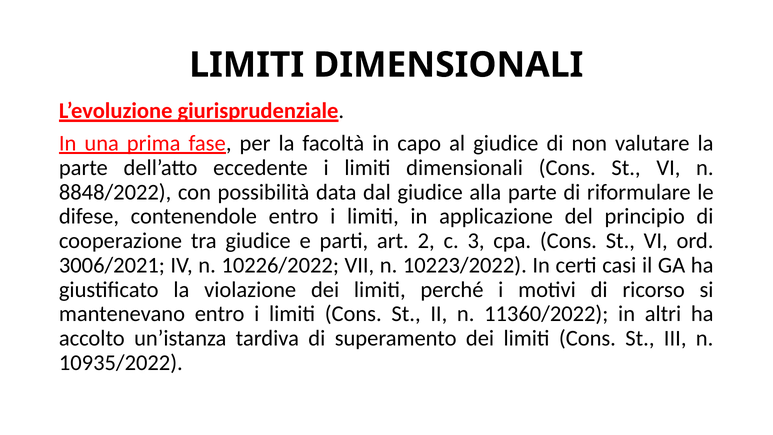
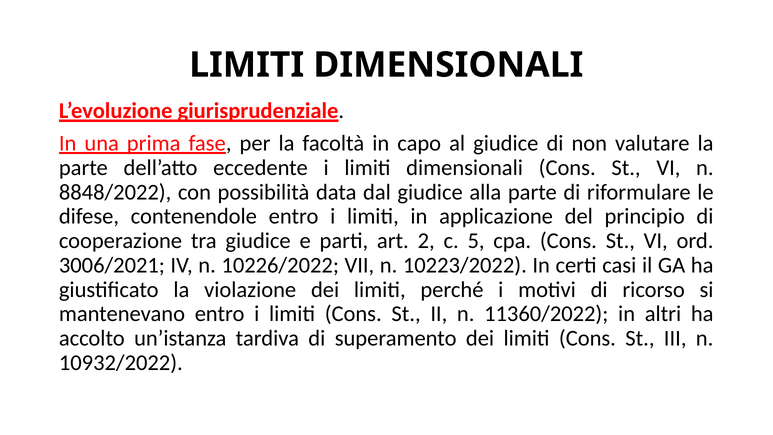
3: 3 -> 5 (476, 241)
10935/2022: 10935/2022 -> 10932/2022 (121, 363)
